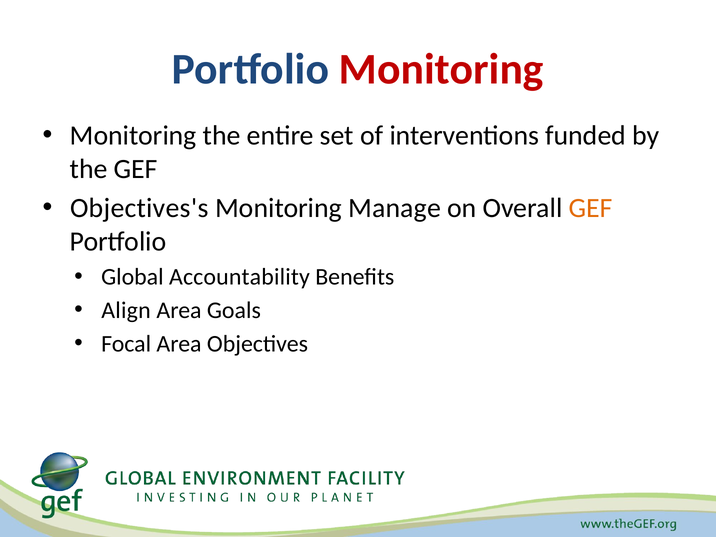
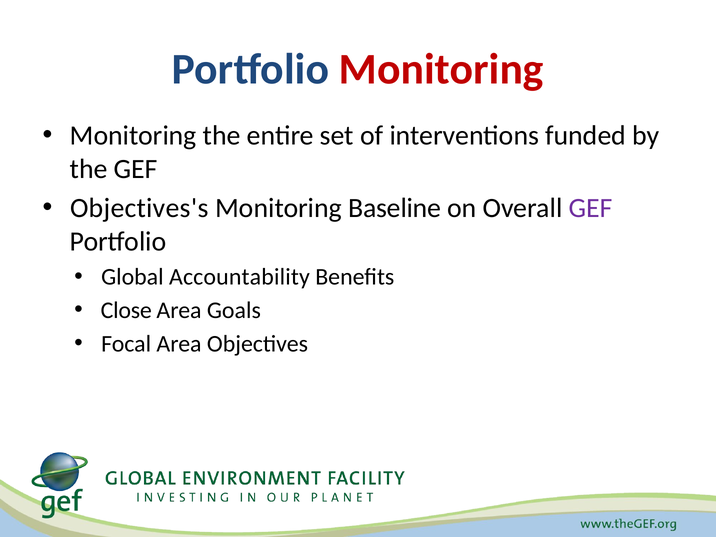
Manage: Manage -> Baseline (395, 208)
GEF colour: orange -> purple (591, 208)
Align: Align -> Close (126, 310)
